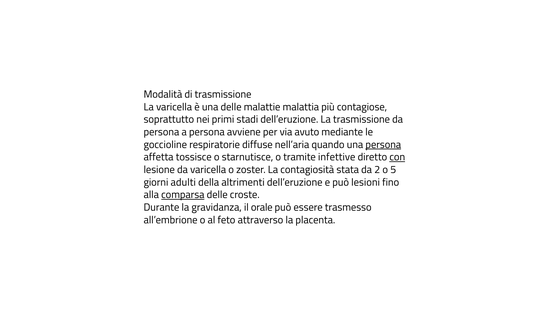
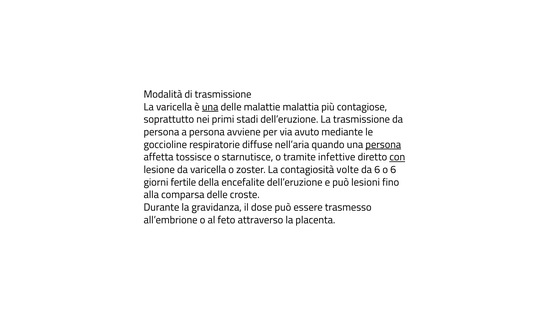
una underline: none -> present (210, 107)
stata: stata -> volte (348, 170)
da 2: 2 -> 6 (377, 170)
o 5: 5 -> 6 (393, 170)
adulti: adulti -> fertile (183, 182)
altrimenti: altrimenti -> encefalite (243, 182)
comparsa underline: present -> none (183, 195)
orale: orale -> dose (262, 207)
